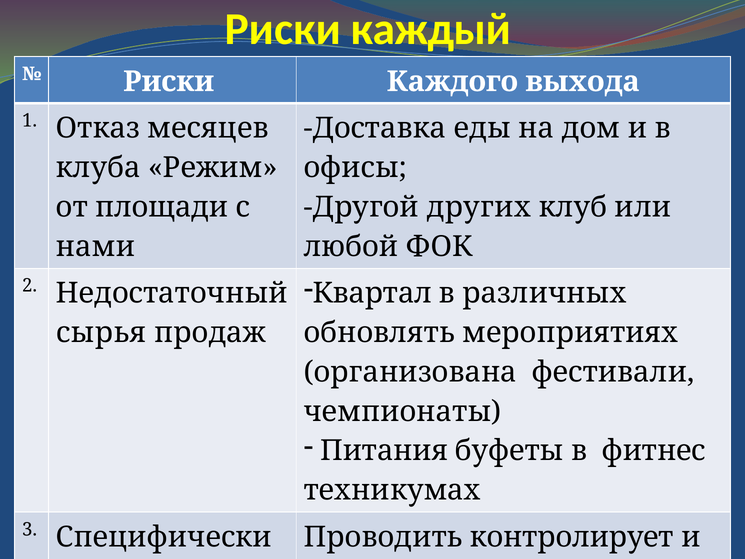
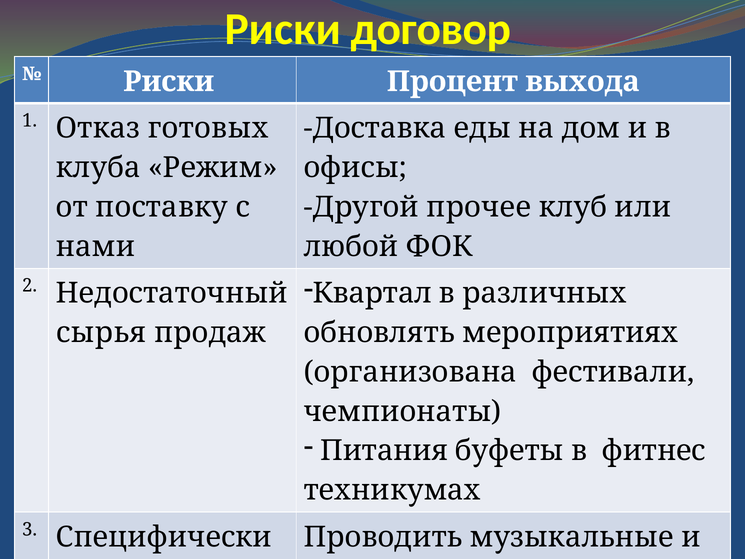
Риски каждый: каждый -> договор (431, 29)
Каждого: Каждого -> Процент (452, 82)
месяцев: месяцев -> готовых (208, 128)
площади: площади -> поставку (162, 207)
других: других -> прочее (479, 207)
контролирует: контролирует -> музыкальные (572, 537)
